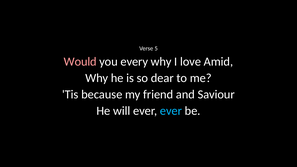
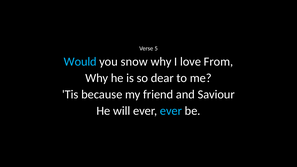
Would colour: pink -> light blue (80, 62)
every: every -> snow (134, 62)
Amid: Amid -> From (218, 62)
